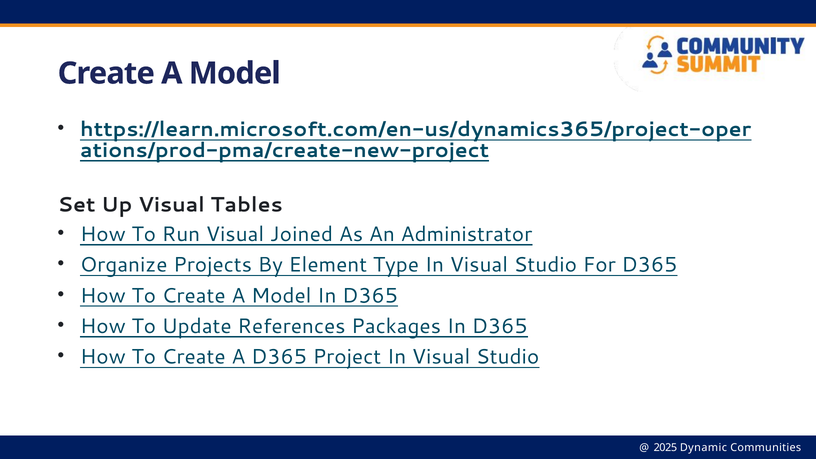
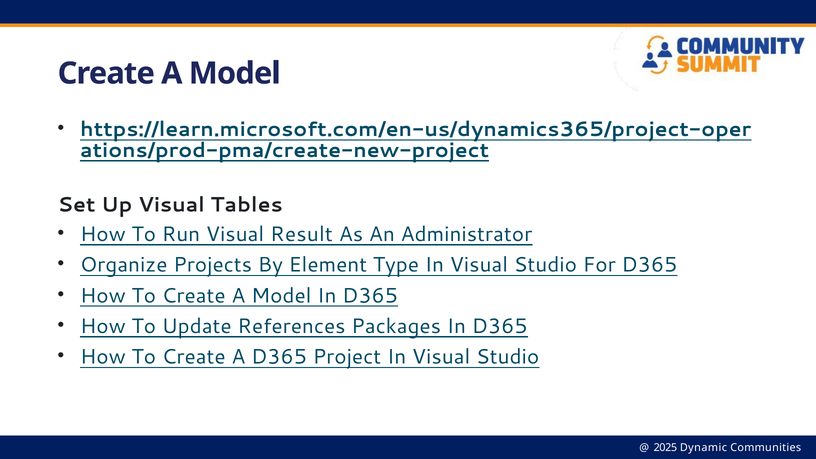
Joined: Joined -> Result (301, 234)
